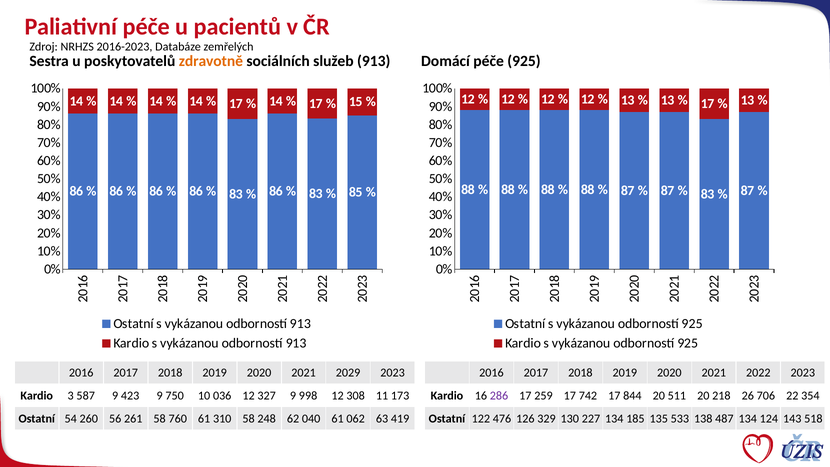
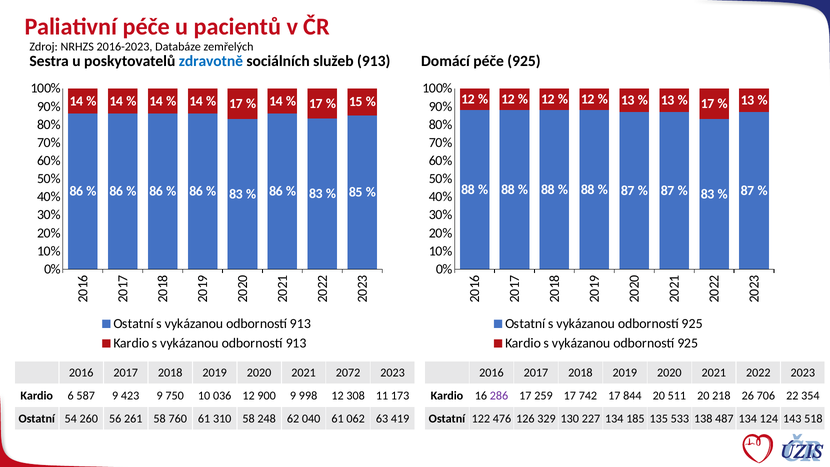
zdravotně colour: orange -> blue (211, 61)
2029: 2029 -> 2072 (348, 373)
Kardio 3: 3 -> 6 (71, 396)
327: 327 -> 900 (267, 396)
